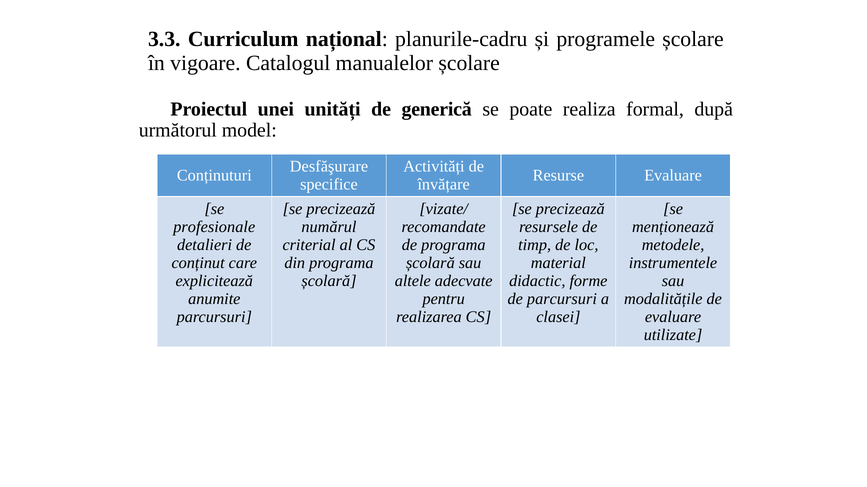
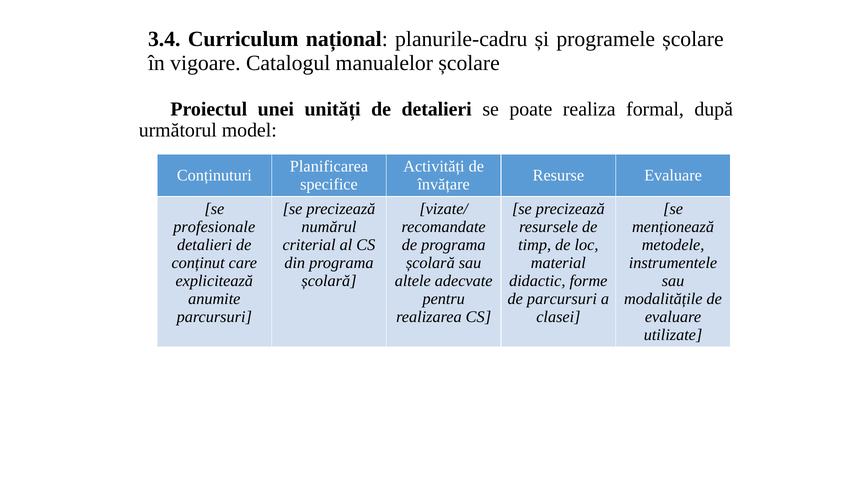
3.3: 3.3 -> 3.4 (164, 39)
de generică: generică -> detalieri (437, 109)
Desfăşurare: Desfăşurare -> Planificarea (329, 167)
